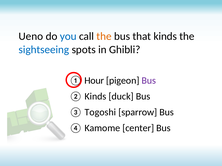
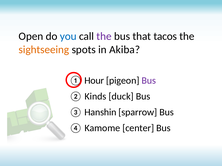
Ueno: Ueno -> Open (31, 36)
the colour: orange -> purple (104, 36)
that kinds: kinds -> tacos (165, 36)
sightseeing colour: blue -> orange (44, 50)
Ghibli: Ghibli -> Akiba (125, 50)
Togoshi: Togoshi -> Hanshin (100, 113)
